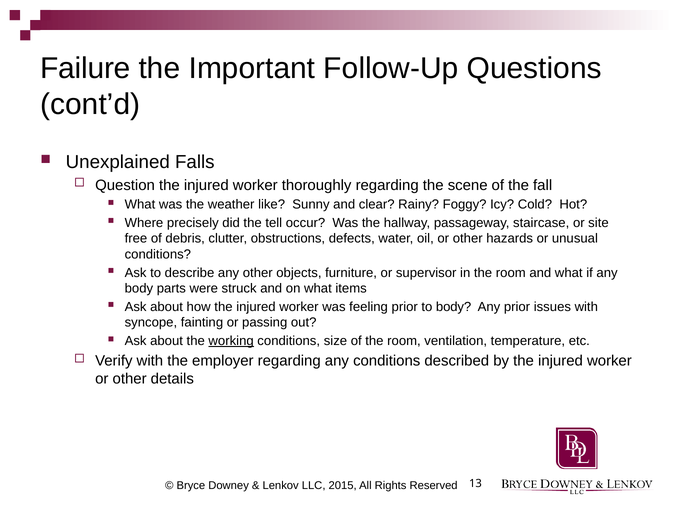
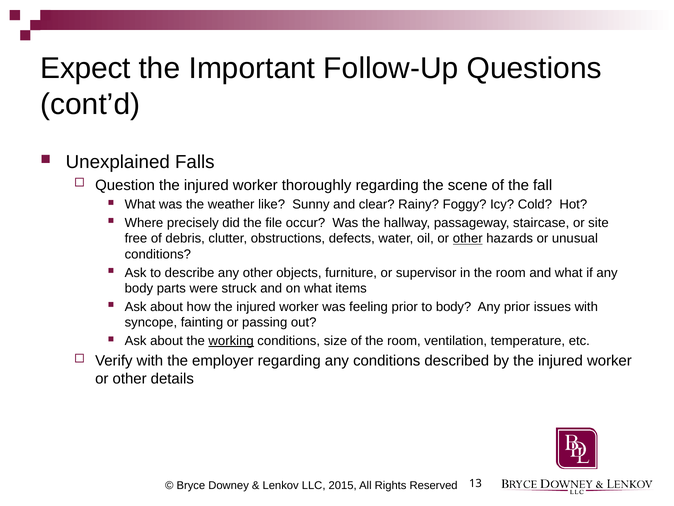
Failure: Failure -> Expect (86, 68)
tell: tell -> file (274, 223)
other underline: none -> present (468, 238)
